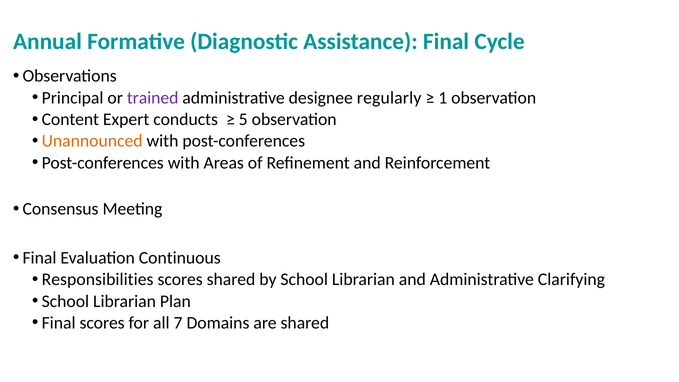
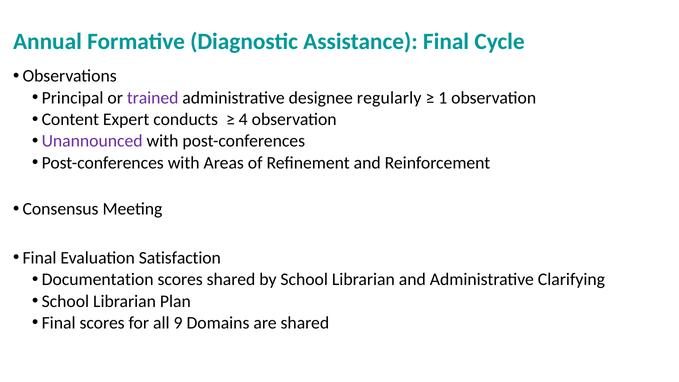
5: 5 -> 4 (243, 119)
Unannounced colour: orange -> purple (92, 141)
Continuous: Continuous -> Satisfaction (180, 258)
Responsibilities: Responsibilities -> Documentation (98, 279)
7: 7 -> 9 (178, 323)
